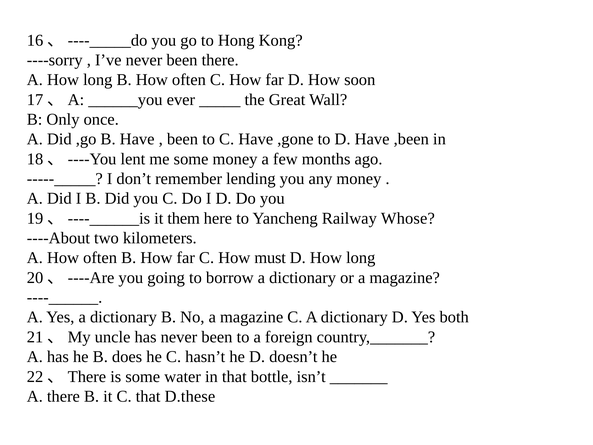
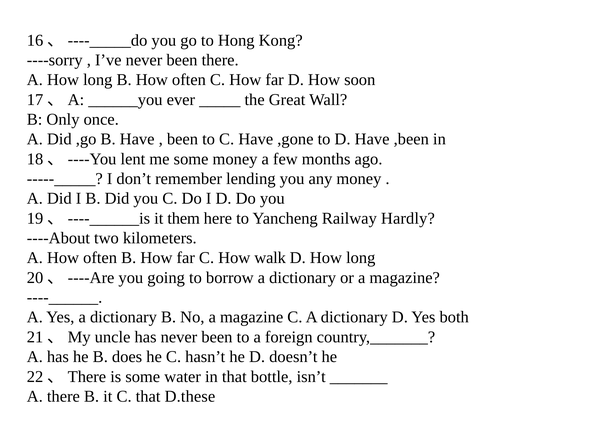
Whose: Whose -> Hardly (408, 218)
must: must -> walk (270, 258)
